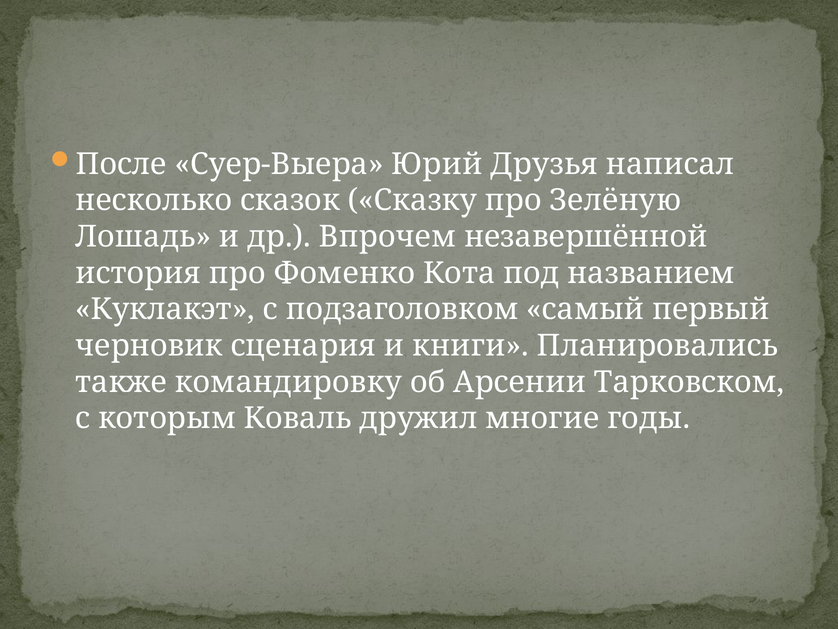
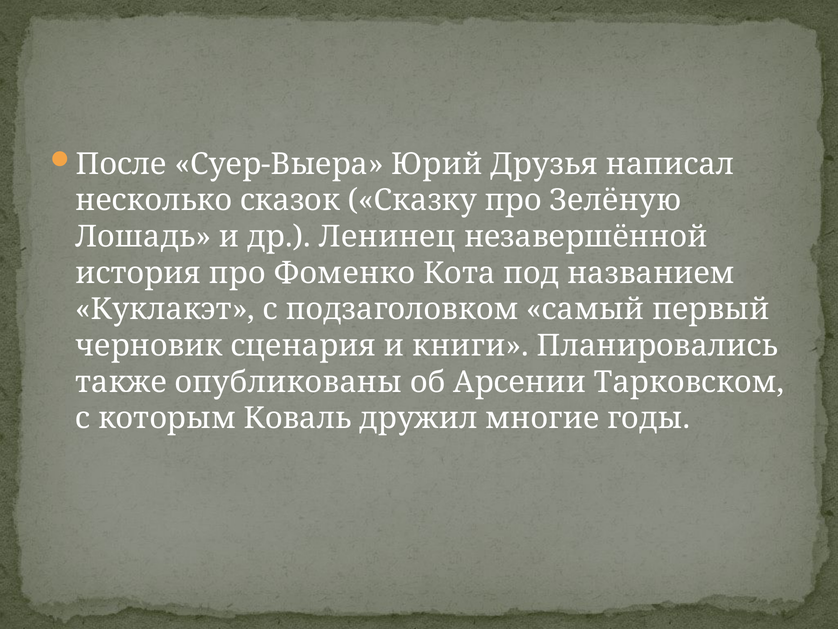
Впрочем: Впрочем -> Ленинец (387, 237)
командировку: командировку -> опубликованы (288, 382)
